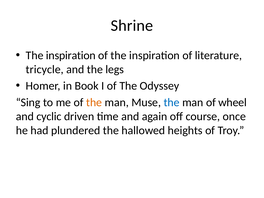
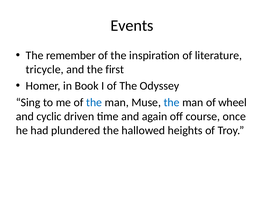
Shrine: Shrine -> Events (132, 26)
inspiration: inspiration -> remember (71, 55)
legs: legs -> first (115, 69)
the colour: orange -> blue (94, 102)
